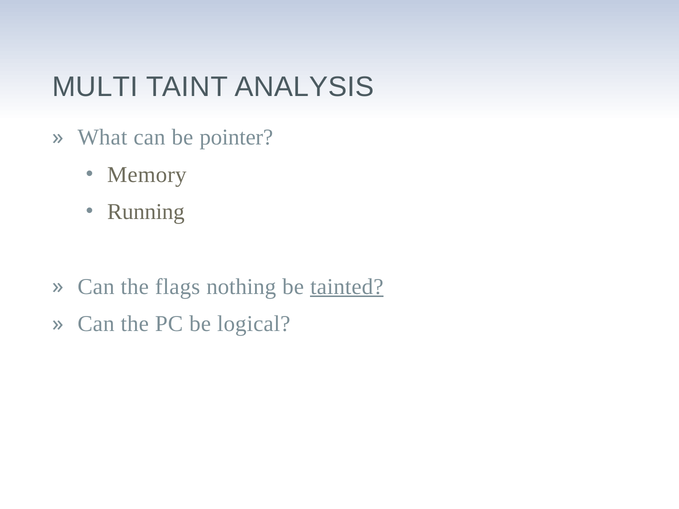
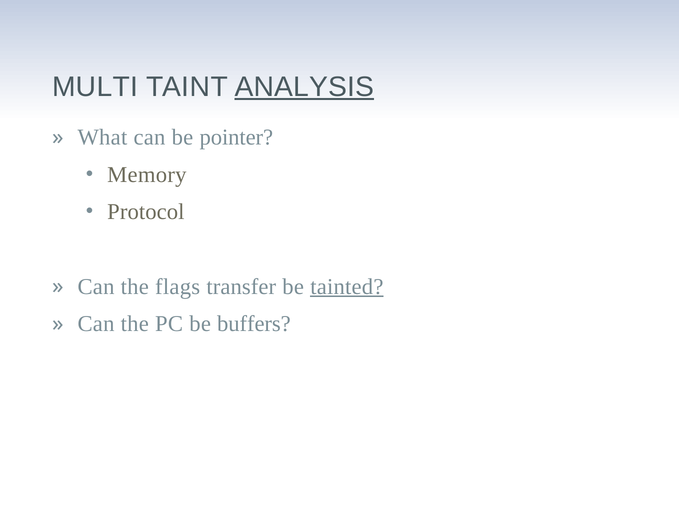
ANALYSIS underline: none -> present (304, 87)
Running: Running -> Protocol (146, 212)
nothing: nothing -> transfer (241, 287)
logical: logical -> buffers (254, 324)
